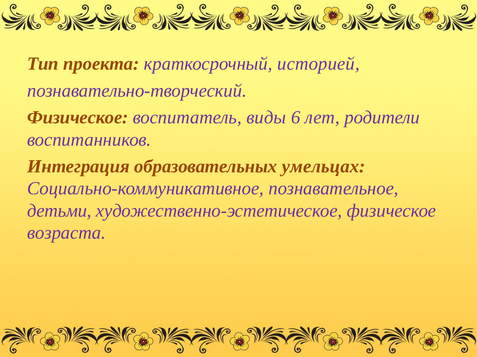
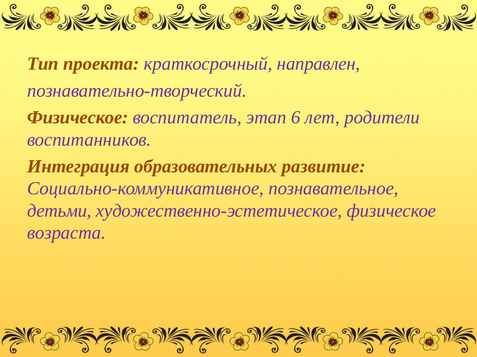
историей: историей -> направлен (319, 64)
виды: виды -> этап (266, 118)
умельцах: умельцах -> развитие (324, 167)
